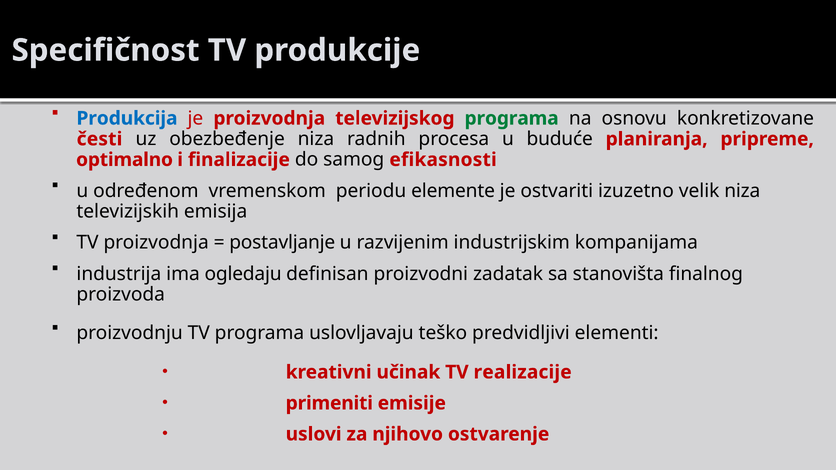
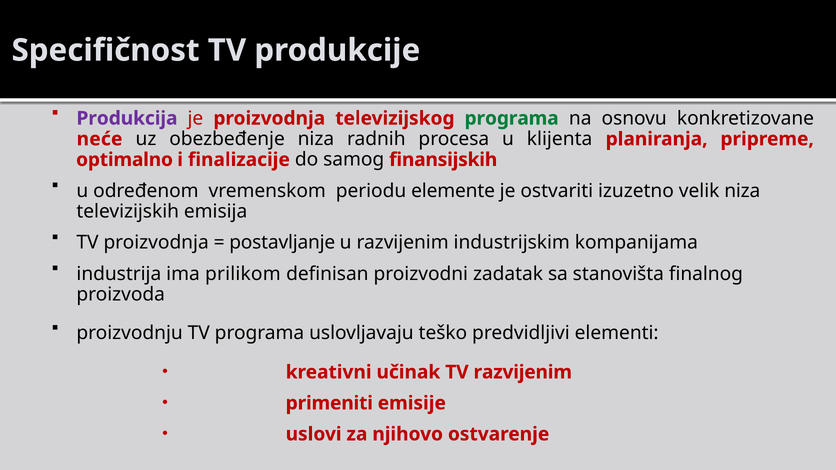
Produkcija colour: blue -> purple (127, 118)
česti: česti -> neće (100, 139)
buduće: buduće -> klijenta (560, 139)
efikasnosti: efikasnosti -> finansijskih (443, 160)
ogledaju: ogledaju -> prilikom (243, 274)
TV realizacije: realizacije -> razvijenim (523, 372)
